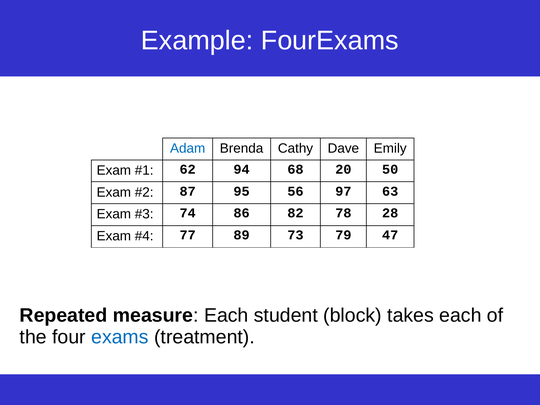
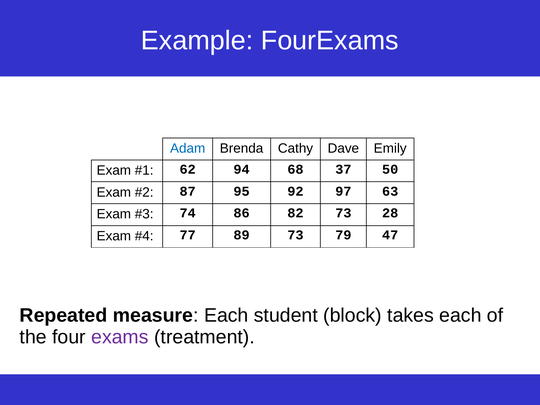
20: 20 -> 37 (343, 169)
56: 56 -> 92 (295, 191)
82 78: 78 -> 73 (343, 213)
exams colour: blue -> purple (120, 337)
